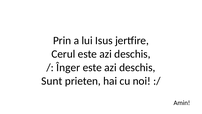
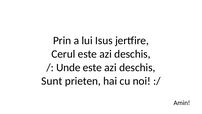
Înger: Înger -> Unde (68, 67)
